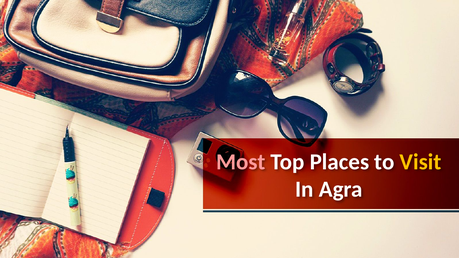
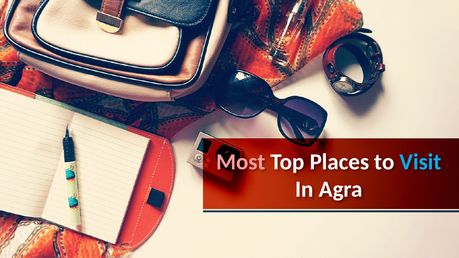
Visit colour: yellow -> light blue (421, 162)
